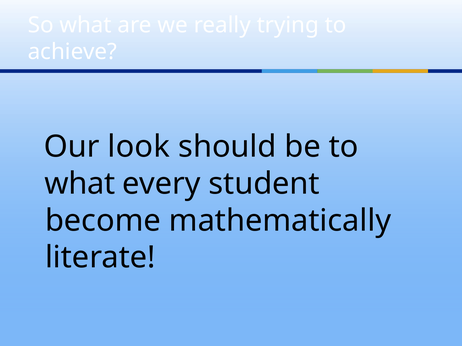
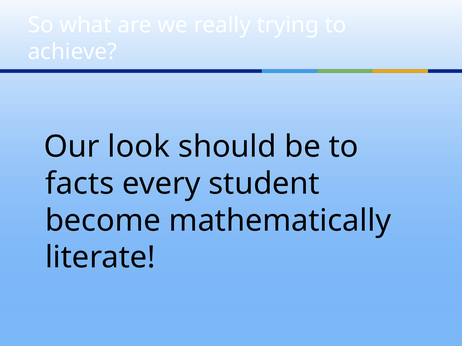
what: what -> facts (80, 184)
